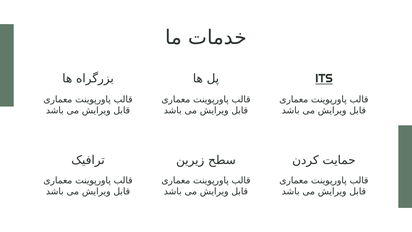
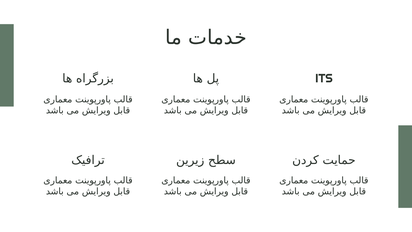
ITS underline: present -> none (324, 79)
